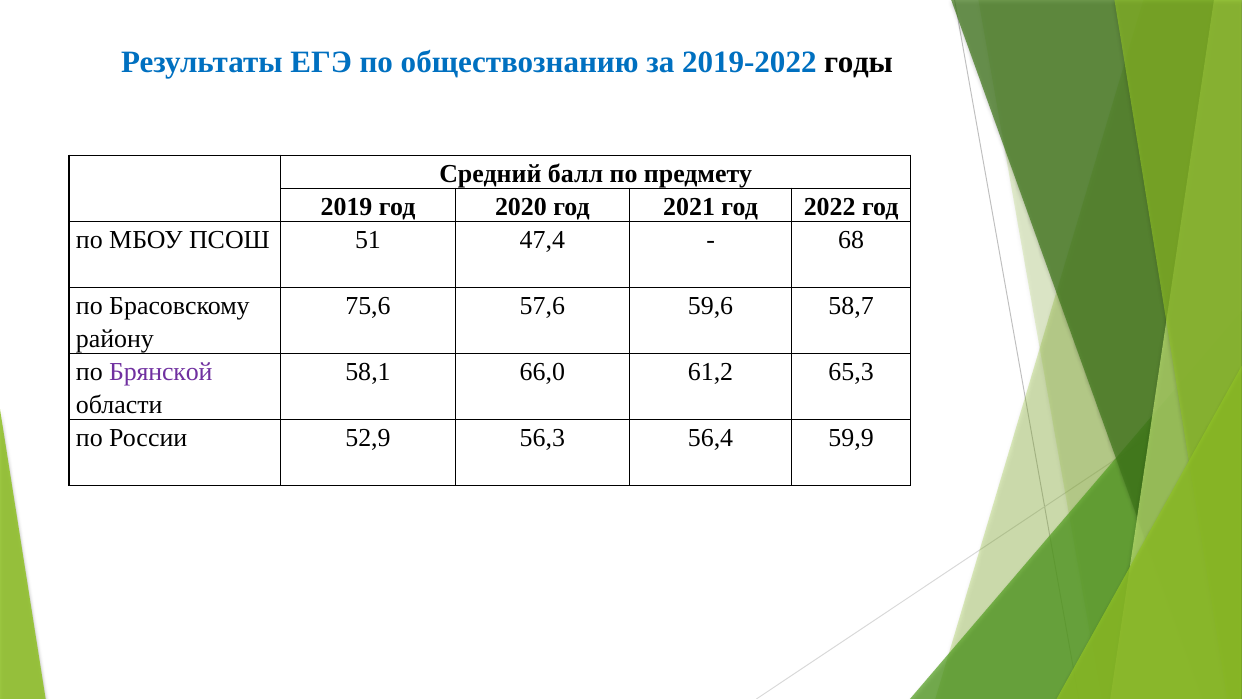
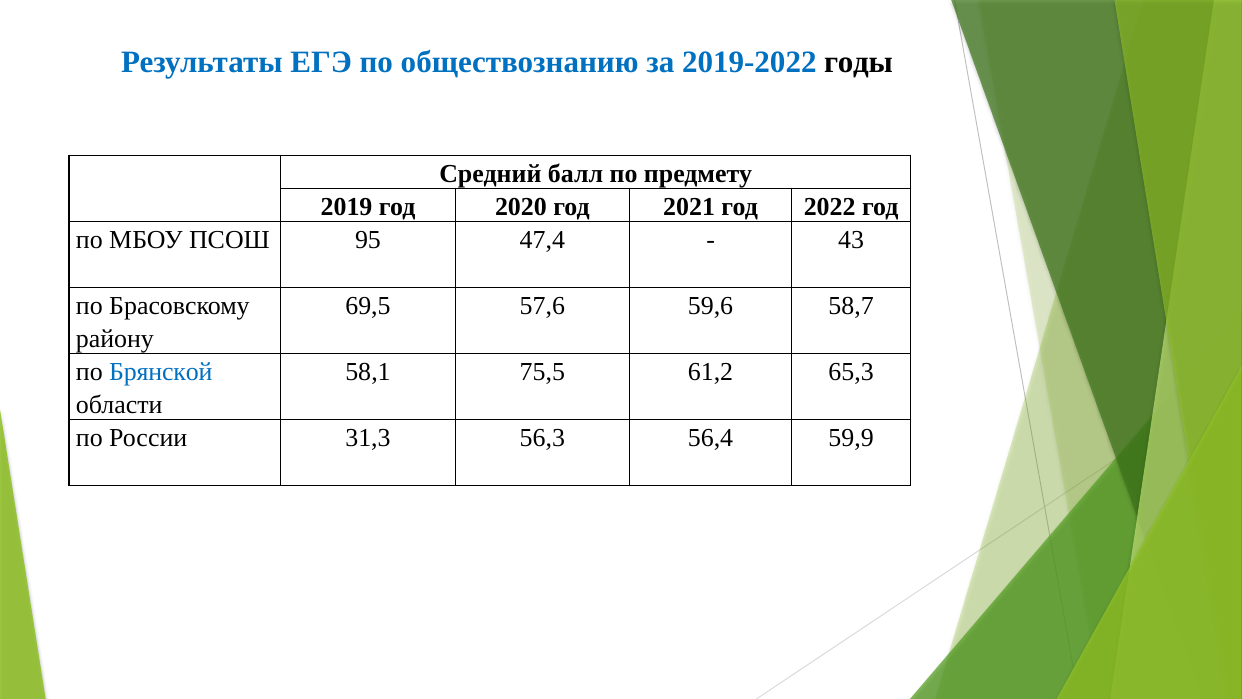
51: 51 -> 95 (368, 240)
68: 68 -> 43 (851, 240)
75,6: 75,6 -> 69,5 (368, 306)
Брянской colour: purple -> blue (161, 372)
66,0: 66,0 -> 75,5 (542, 372)
52,9: 52,9 -> 31,3 (368, 438)
